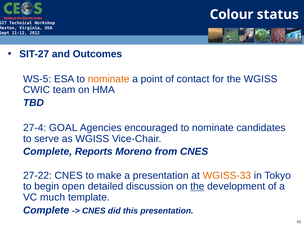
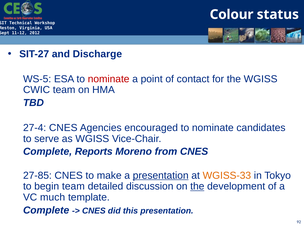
Outcomes: Outcomes -> Discharge (97, 54)
nominate colour: orange -> red (109, 79)
27-4 GOAL: GOAL -> CNES (63, 128)
27-22: 27-22 -> 27-85 (37, 175)
presentation underline: none -> present (161, 175)
begin open: open -> team (73, 186)
